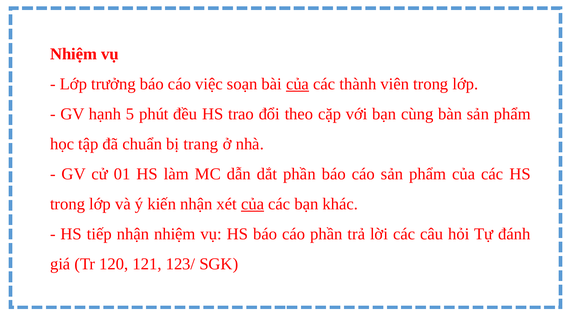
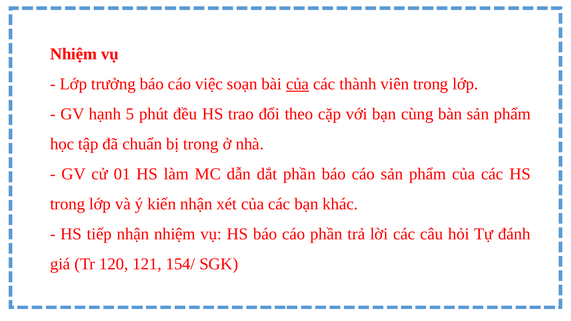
bị trang: trang -> trong (201, 144)
của underline: present -> none (253, 204)
123/: 123/ -> 154/ (180, 264)
